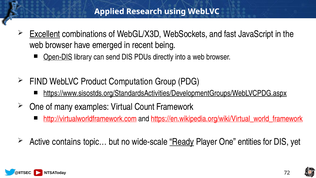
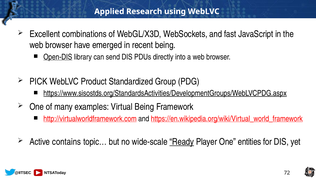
Excellent underline: present -> none (45, 34)
FIND: FIND -> PICK (39, 81)
Computation: Computation -> Standardized (131, 81)
Virtual Count: Count -> Being (144, 107)
